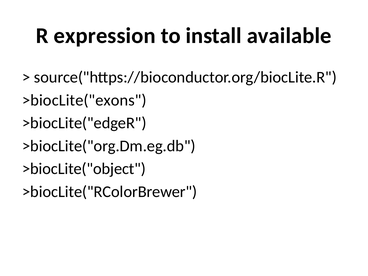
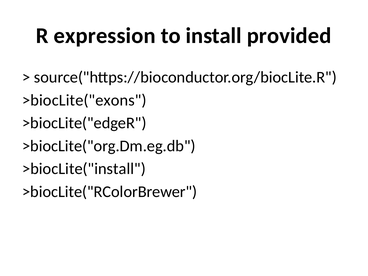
available: available -> provided (289, 36)
>biocLite("object: >biocLite("object -> >biocLite("install (84, 169)
